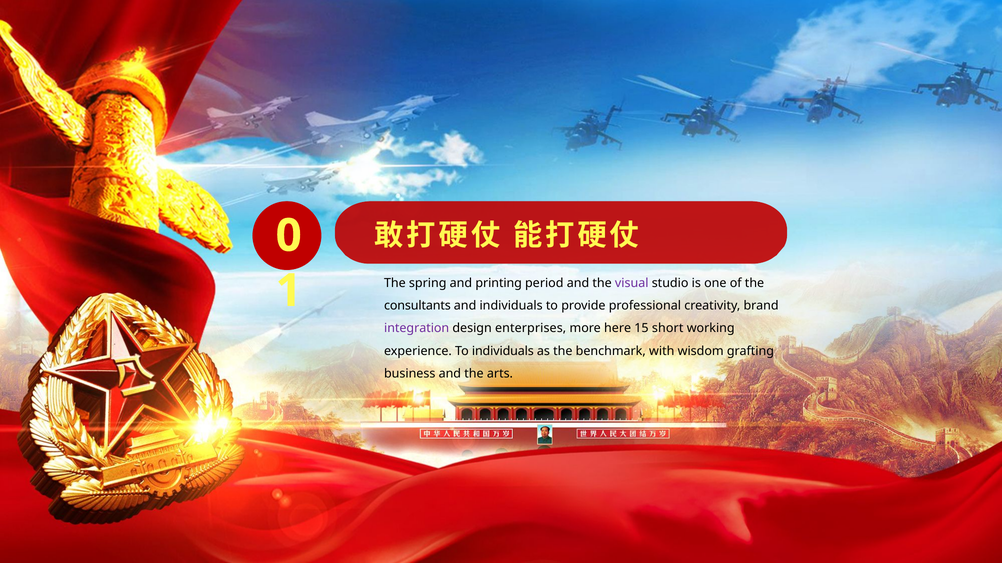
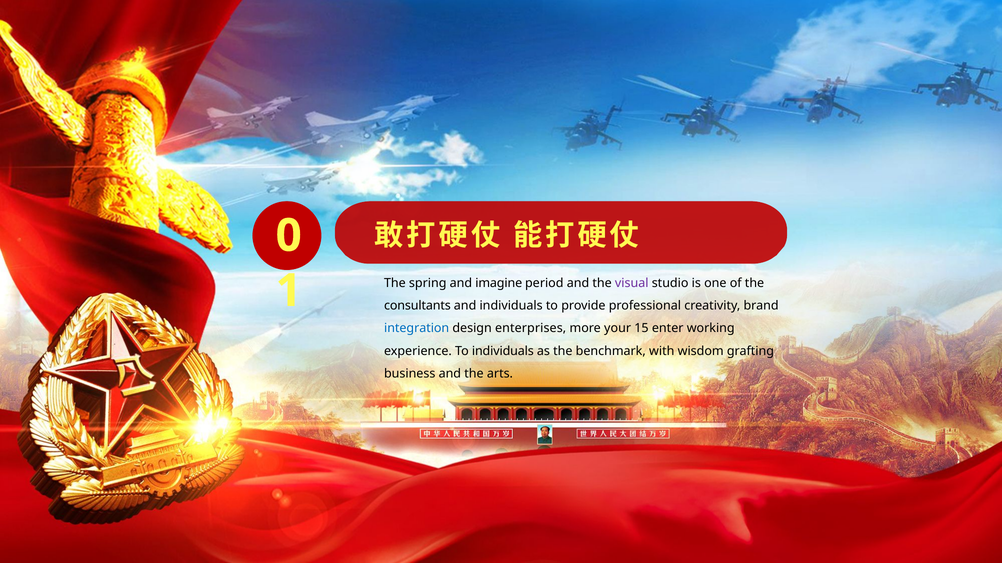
printing: printing -> imagine (499, 284)
integration colour: purple -> blue (417, 329)
here: here -> your (618, 329)
short: short -> enter (668, 329)
